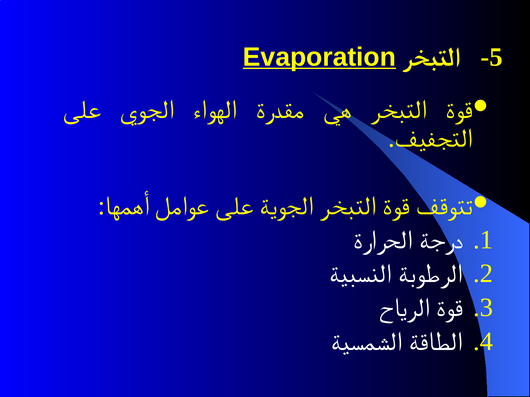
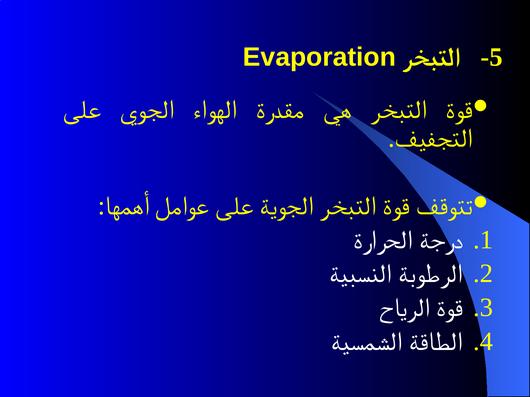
Evaporation underline: present -> none (319, 57)
